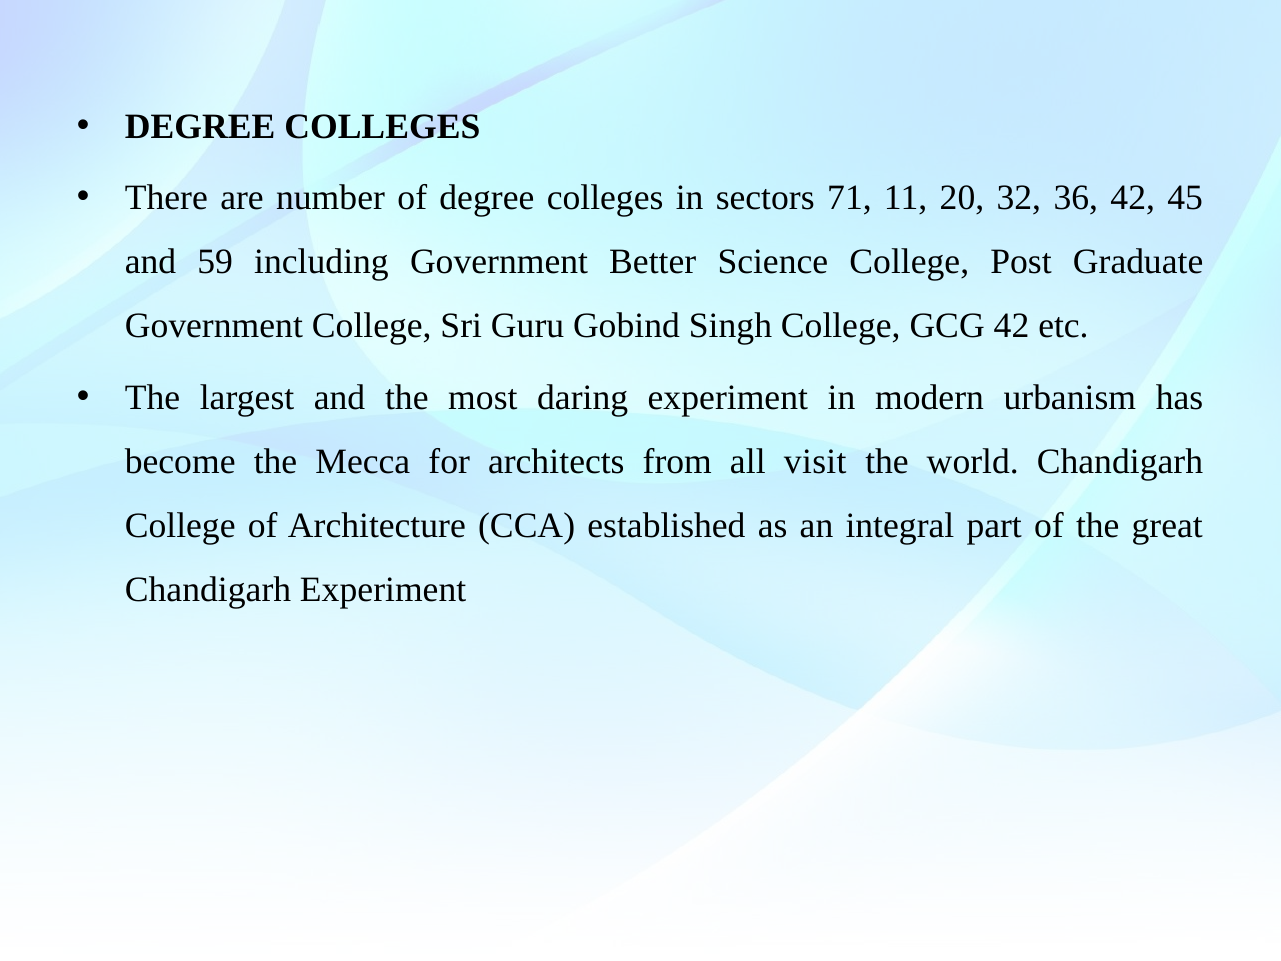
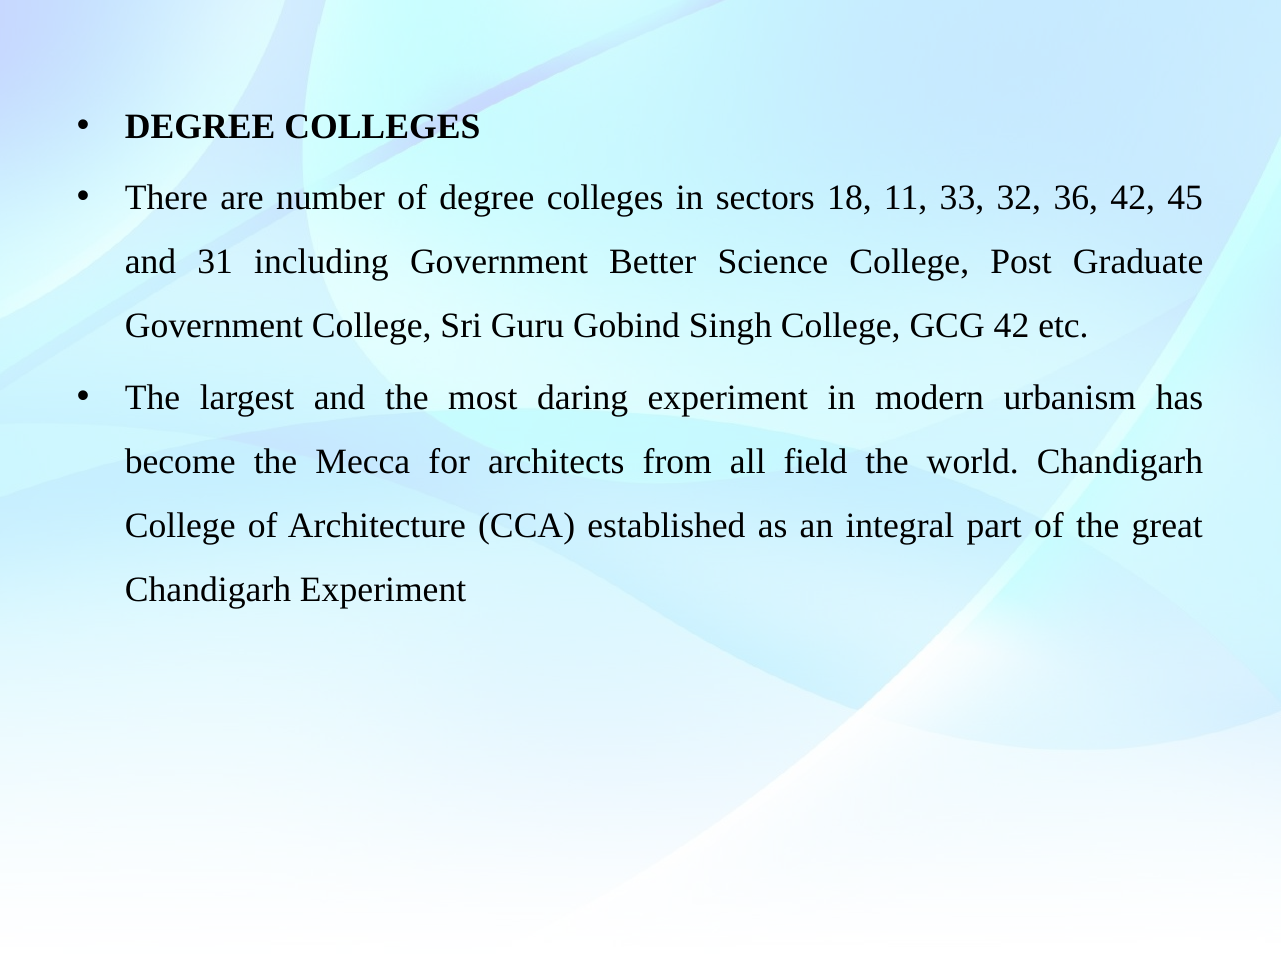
71: 71 -> 18 (849, 198)
20: 20 -> 33 (962, 198)
59: 59 -> 31 (215, 262)
visit: visit -> field (816, 461)
